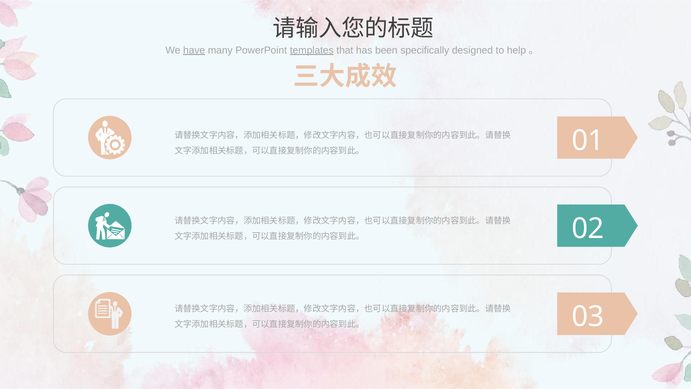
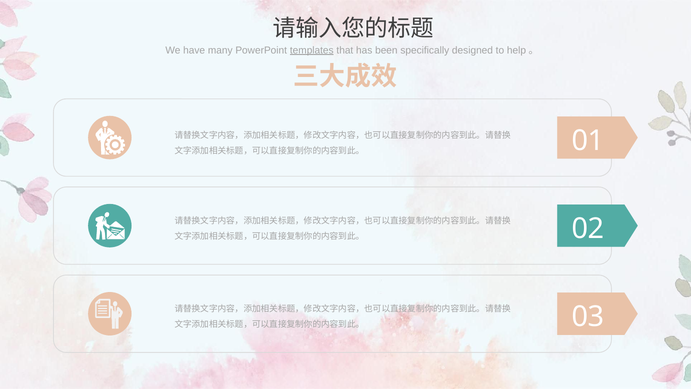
have underline: present -> none (194, 50)
